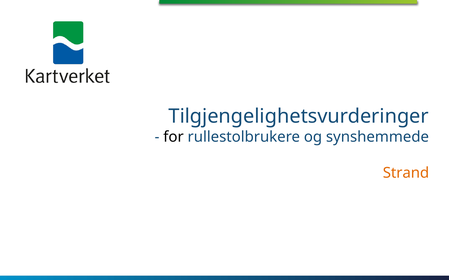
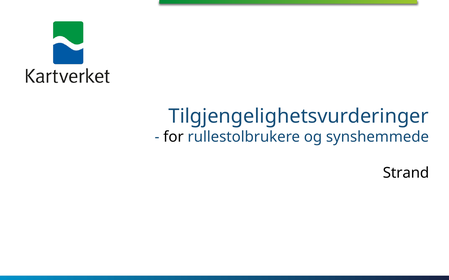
Strand colour: orange -> black (406, 173)
